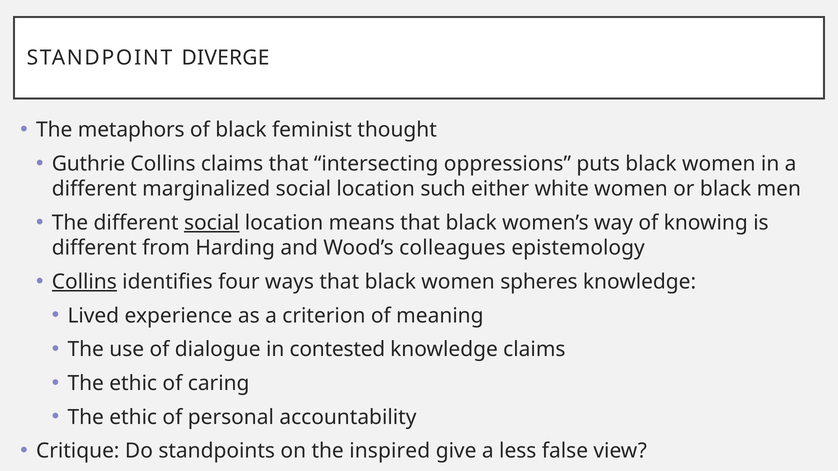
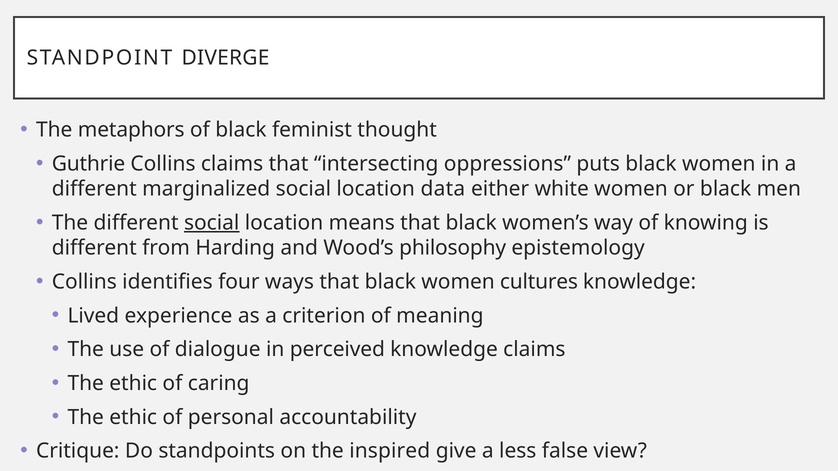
such: such -> data (443, 189)
colleagues: colleagues -> philosophy (453, 248)
Collins underline: present -> none (84, 282)
spheres: spheres -> cultures (539, 282)
contested: contested -> perceived (337, 350)
